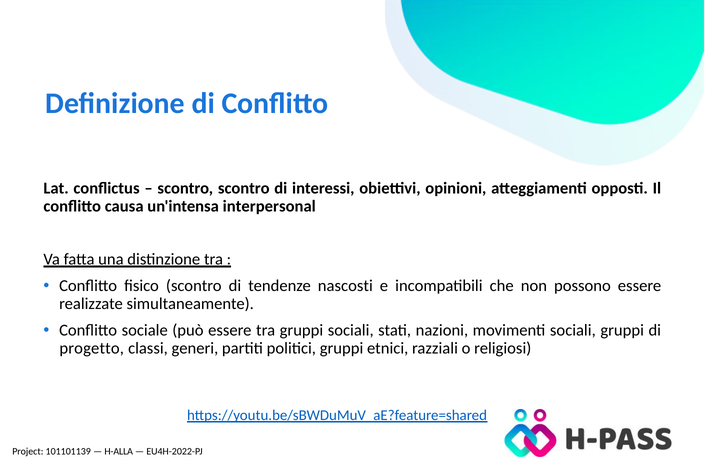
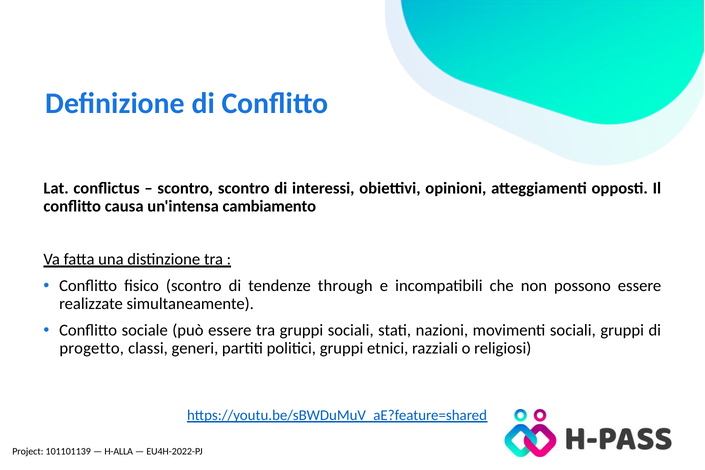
interpersonal: interpersonal -> cambiamento (269, 206)
nascosti: nascosti -> through (345, 286)
